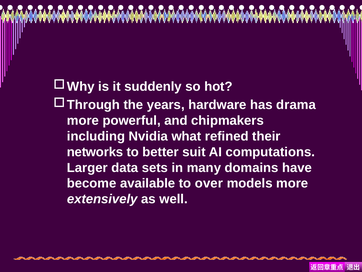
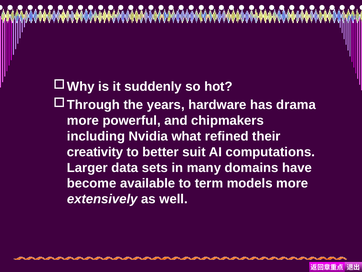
networks: networks -> creativity (95, 152)
over: over -> term (209, 183)
